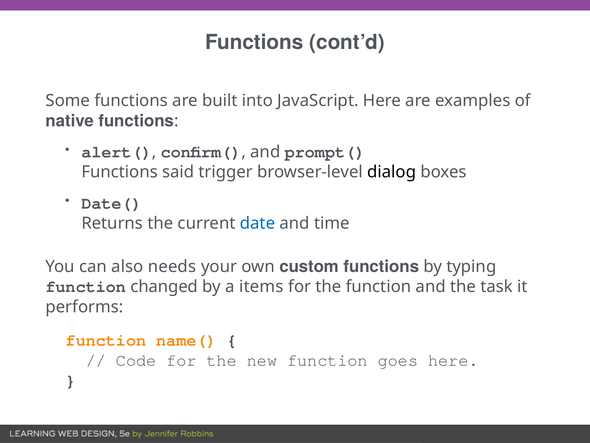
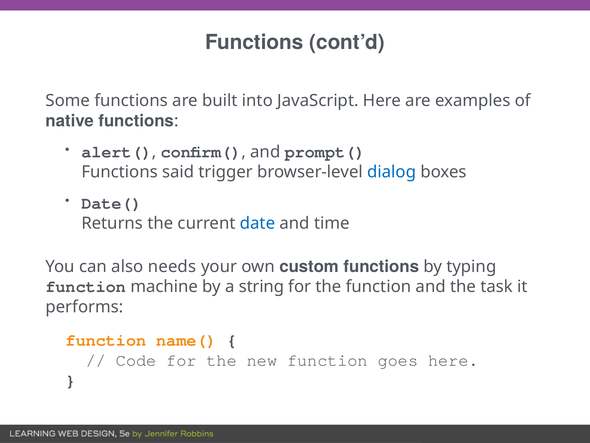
dialog colour: black -> blue (392, 172)
changed: changed -> machine (164, 286)
items: items -> string (261, 286)
